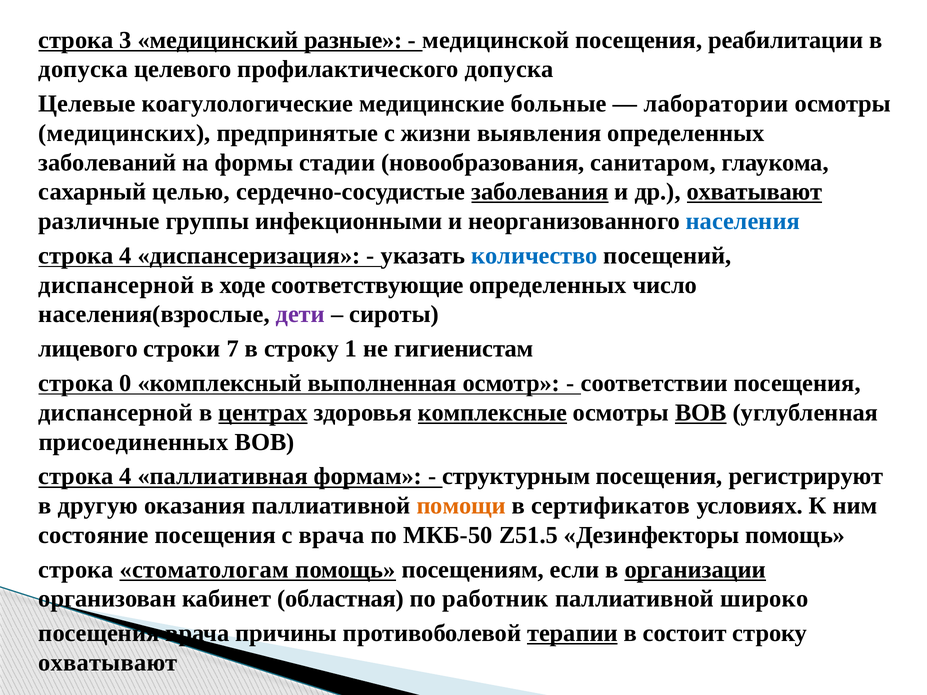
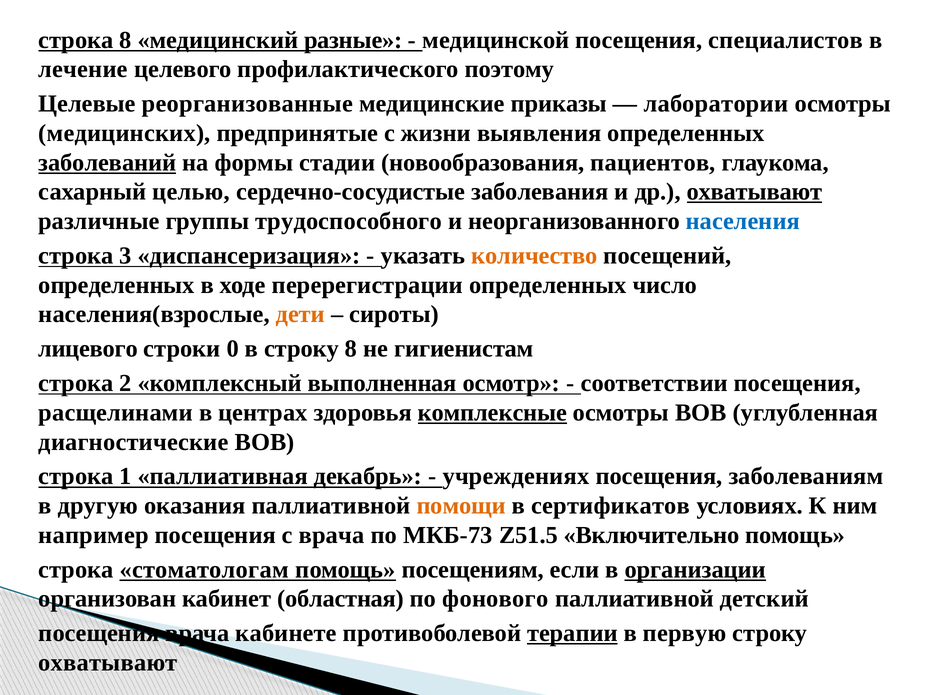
строка 3: 3 -> 8 (125, 40)
реабилитации: реабилитации -> специалистов (786, 40)
допуска: допуска -> лечение (83, 69)
профилактического допуска: допуска -> поэтому (509, 69)
коагулологические: коагулологические -> реорганизованные (247, 104)
больные: больные -> приказы (559, 104)
заболеваний underline: none -> present (107, 163)
санитаром: санитаром -> пациентов (653, 163)
заболевания underline: present -> none (540, 192)
инфекционными: инфекционными -> трудоспособного (349, 221)
4: 4 -> 3 (125, 256)
количество colour: blue -> orange (534, 256)
диспансерной: диспансерной -> определенных (117, 285)
соответствующие: соответствующие -> перерегистрации (367, 285)
дети colour: purple -> orange (300, 314)
7: 7 -> 0 (233, 349)
строку 1: 1 -> 8 (351, 349)
0: 0 -> 2 (125, 383)
диспансерной: диспансерной -> расщелинами (116, 413)
центрах underline: present -> none (263, 413)
ВОВ underline: present -> none (701, 413)
присоединенных: присоединенных -> диагностические (134, 442)
4: 4 -> 1 (125, 477)
формам: формам -> декабрь (368, 477)
структурным: структурным -> учреждениях (516, 477)
регистрируют: регистрируют -> заболеваниям (806, 477)
состояние: состояние -> например (94, 535)
МКБ-50: МКБ-50 -> МКБ-73 (448, 535)
Дезинфекторы: Дезинфекторы -> Включительно (652, 535)
работник: работник -> фонового (495, 599)
широко: широко -> детский (764, 599)
причины: причины -> кабинете (286, 634)
состоит: состоит -> первую (685, 634)
